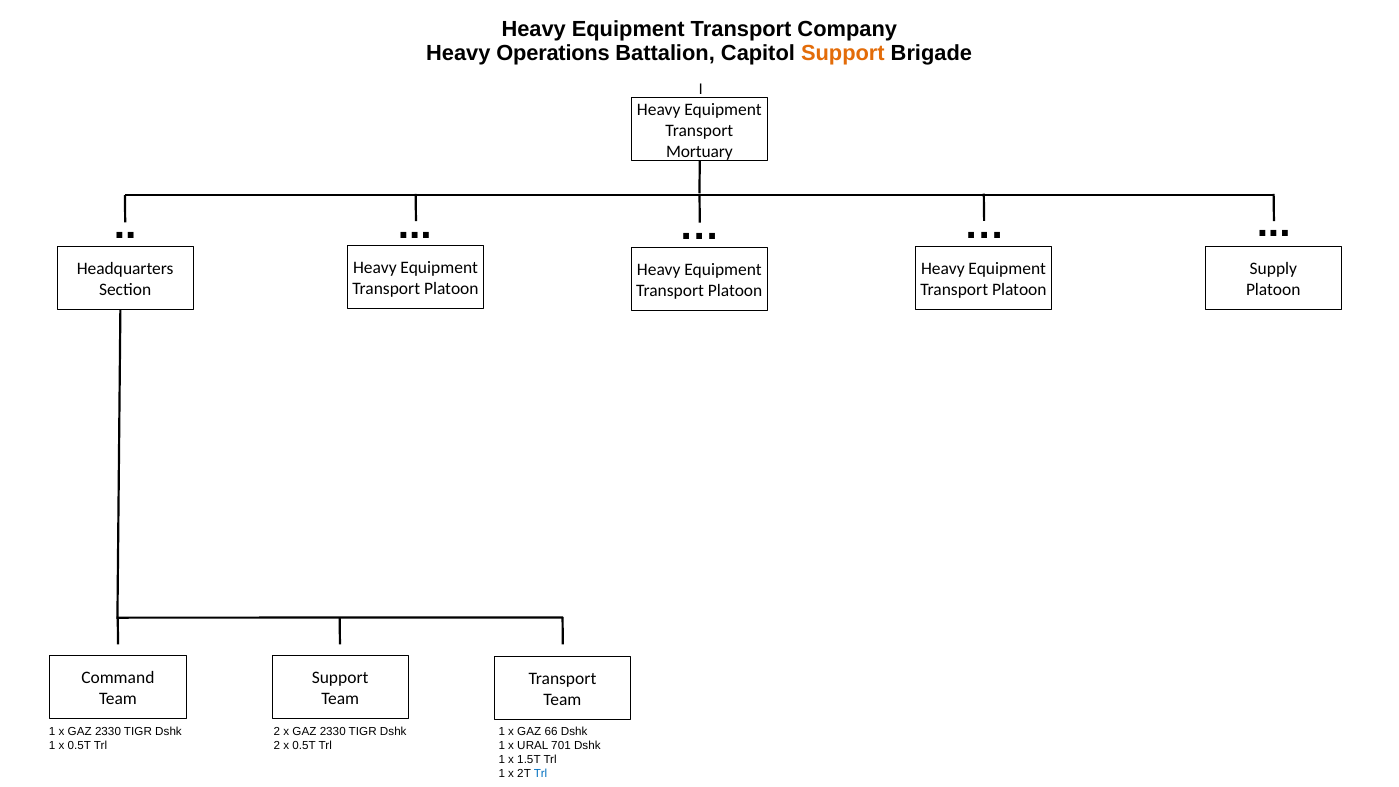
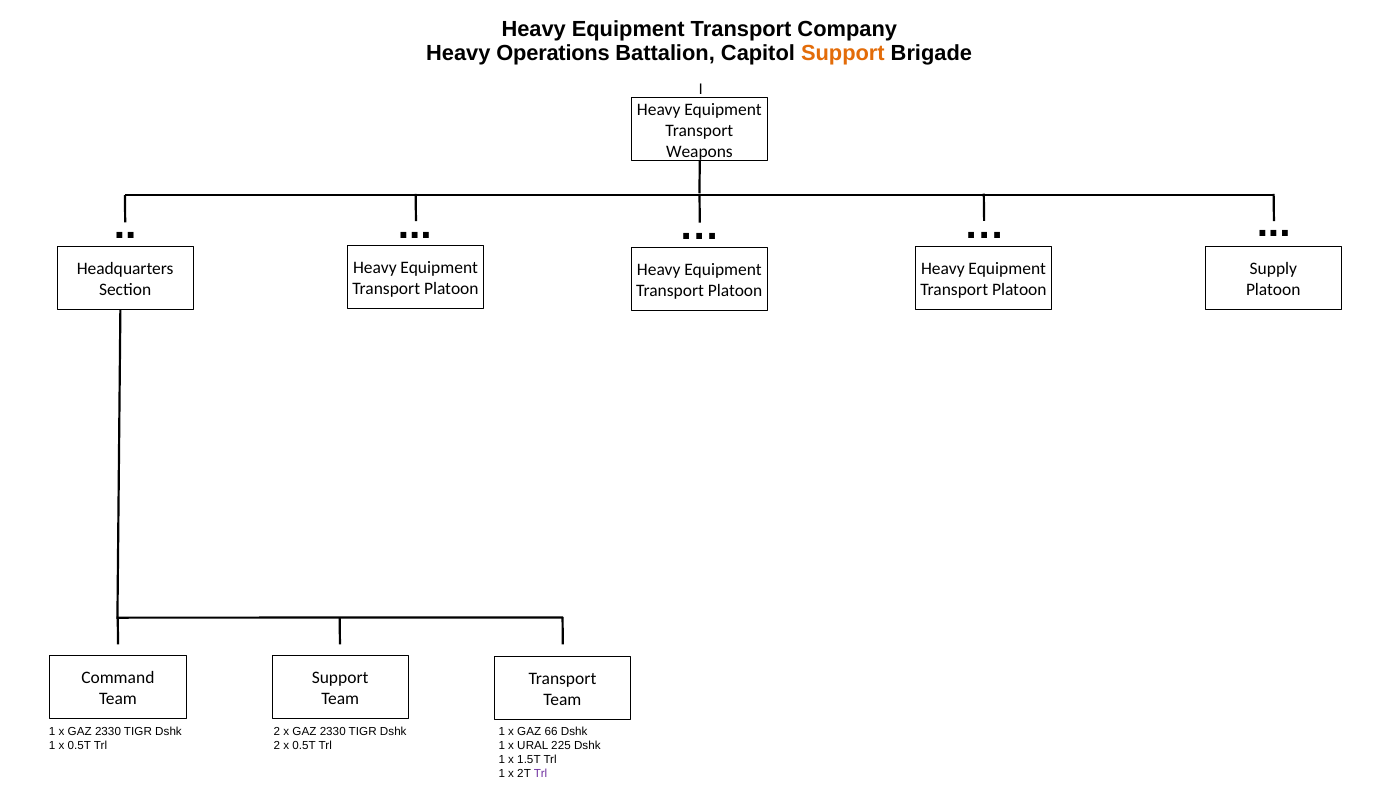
Mortuary: Mortuary -> Weapons (699, 151)
701: 701 -> 225 (561, 745)
Trl colour: blue -> purple (540, 773)
